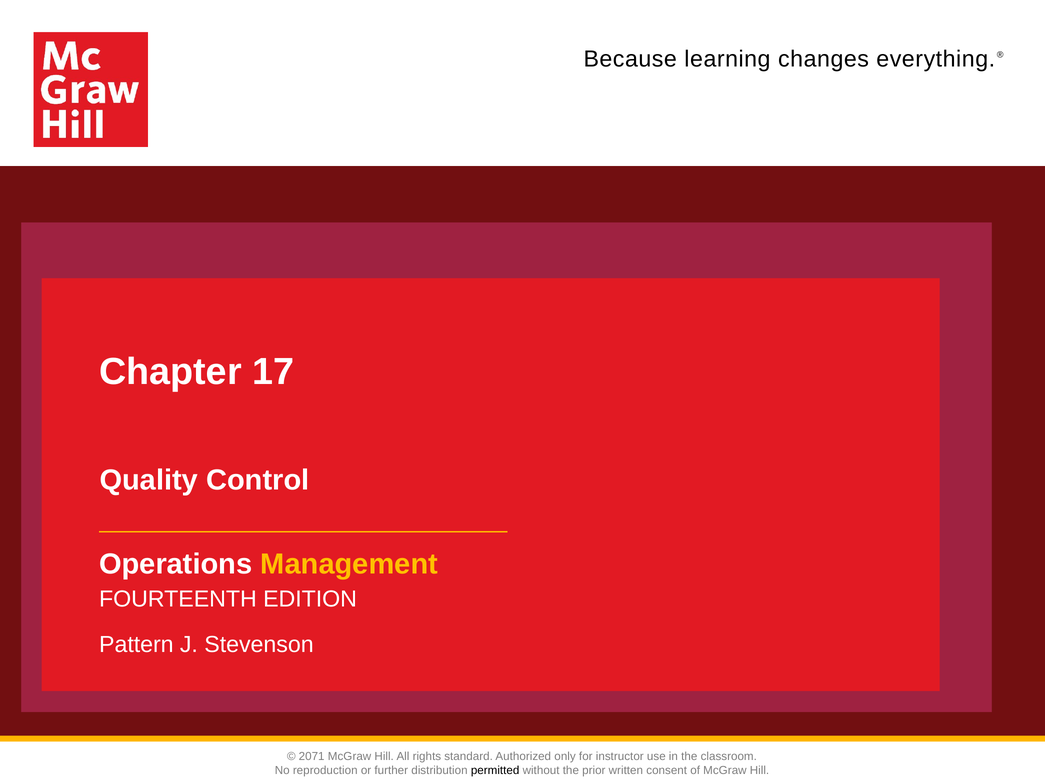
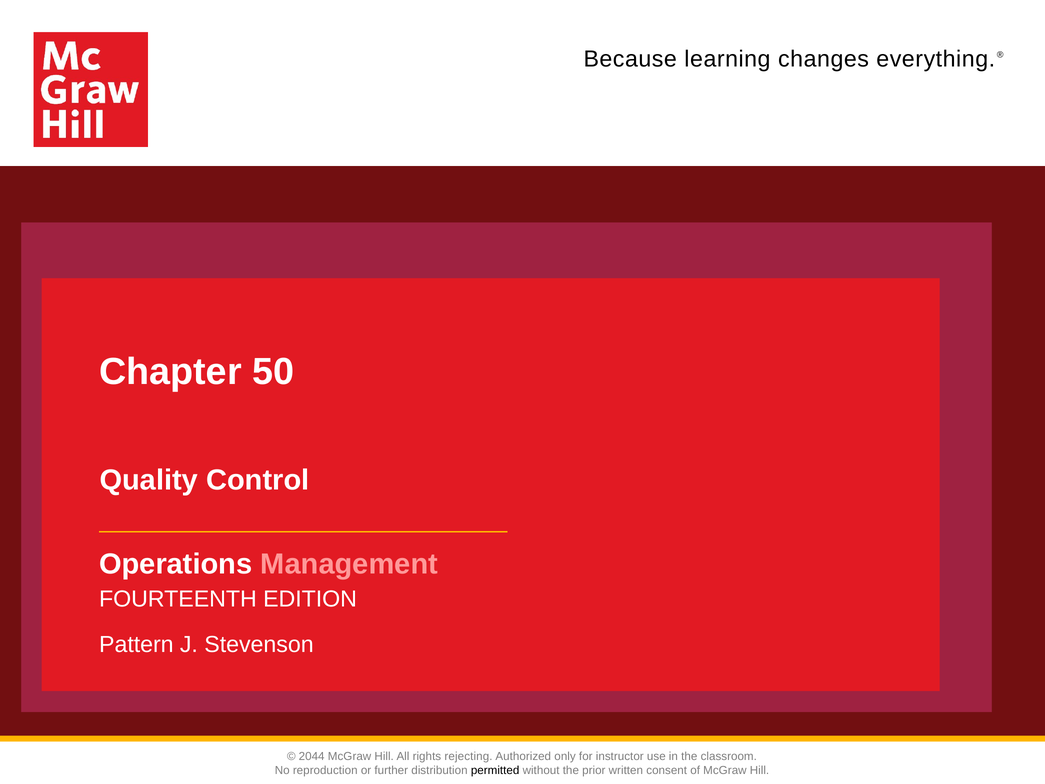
17: 17 -> 50 (273, 372)
Management colour: yellow -> pink (349, 564)
2071: 2071 -> 2044 (312, 756)
standard: standard -> rejecting (469, 756)
